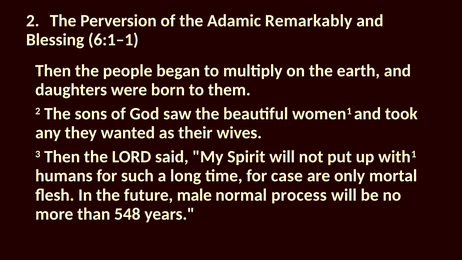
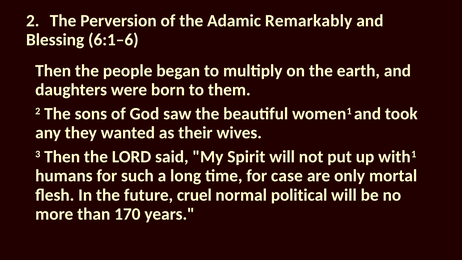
6:1–1: 6:1–1 -> 6:1–6 (113, 40)
male: male -> cruel (194, 195)
process: process -> political (299, 195)
548: 548 -> 170 (127, 214)
